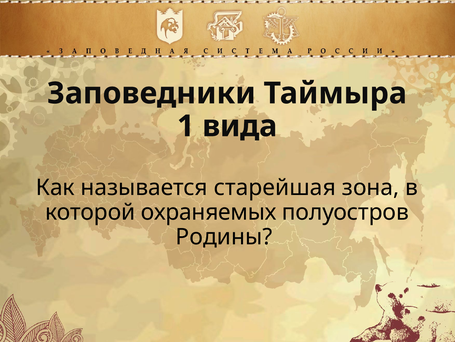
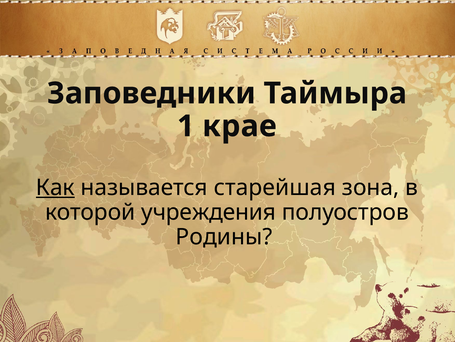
вида: вида -> крае (239, 126)
Как underline: none -> present (55, 187)
охраняемых: охраняемых -> учреждения (209, 212)
